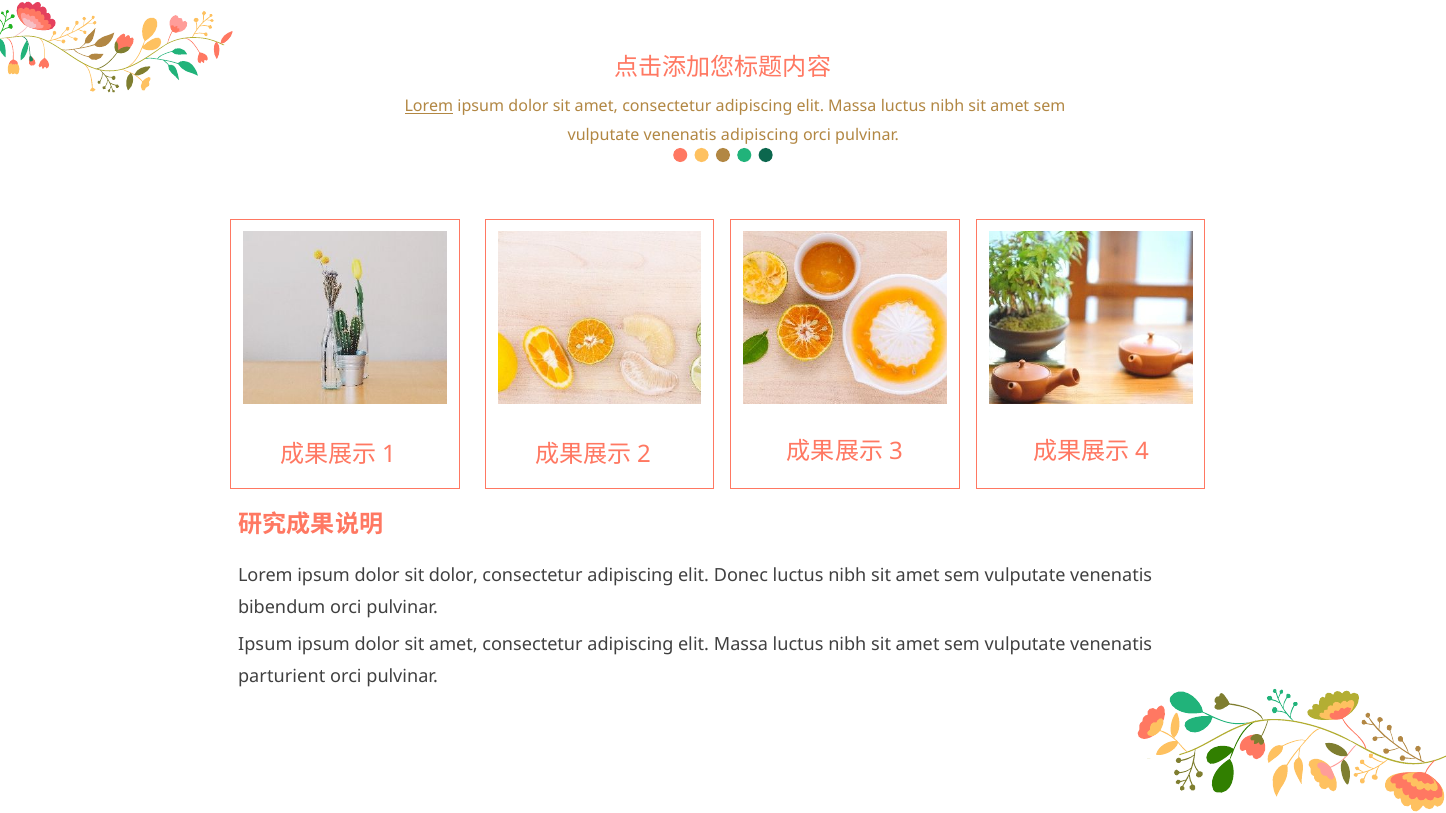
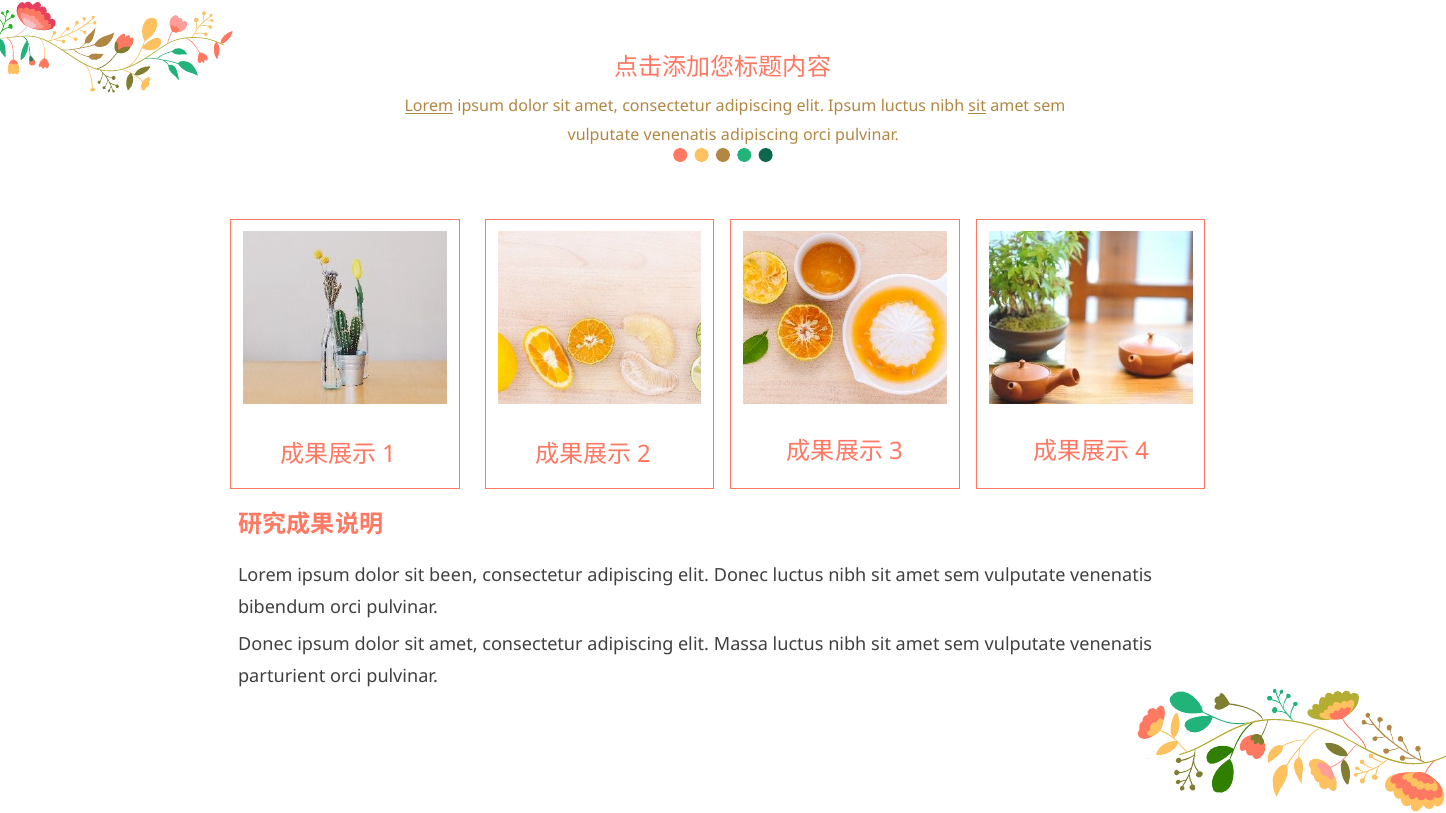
Massa: Massa -> Ipsum (852, 106)
sit underline: none -> present (977, 106)
sit dolor: dolor -> been (453, 575)
Ipsum: Ipsum -> Donec (265, 645)
